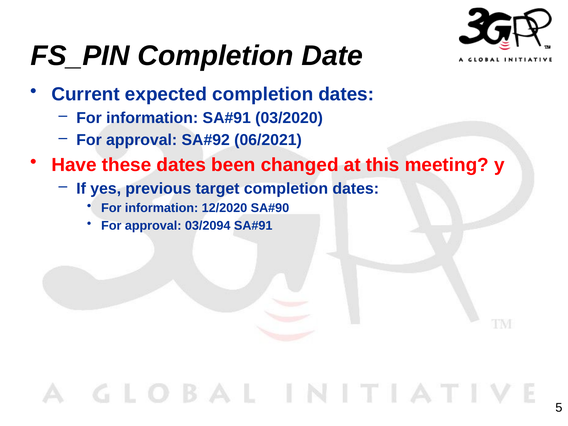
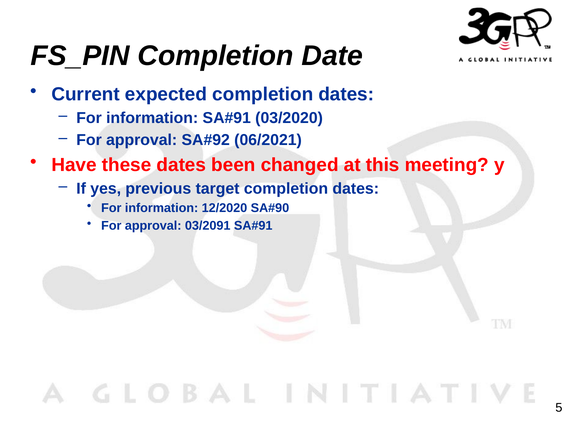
03/2094: 03/2094 -> 03/2091 (208, 226)
